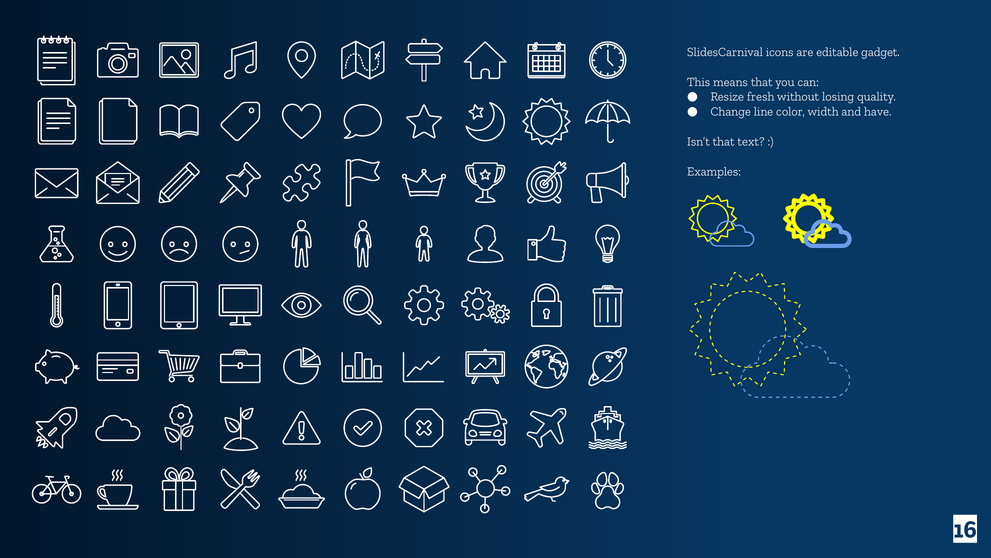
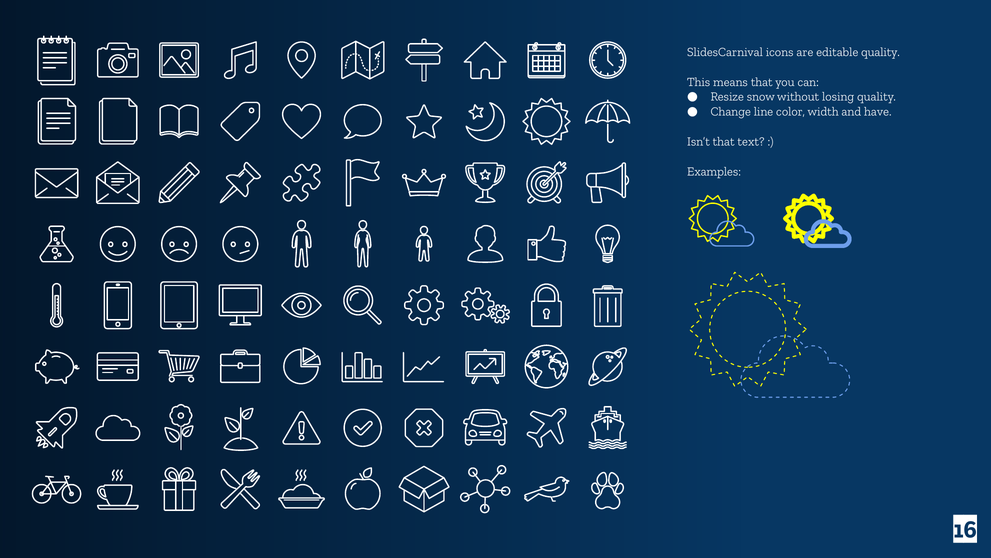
editable gadget: gadget -> quality (881, 52)
fresh: fresh -> snow (761, 97)
